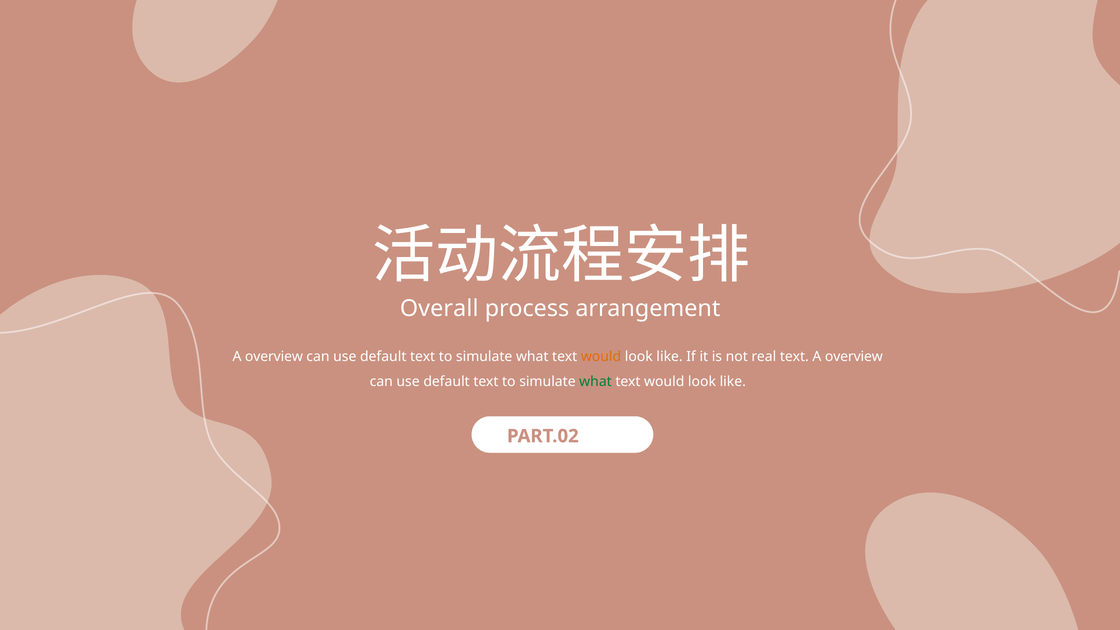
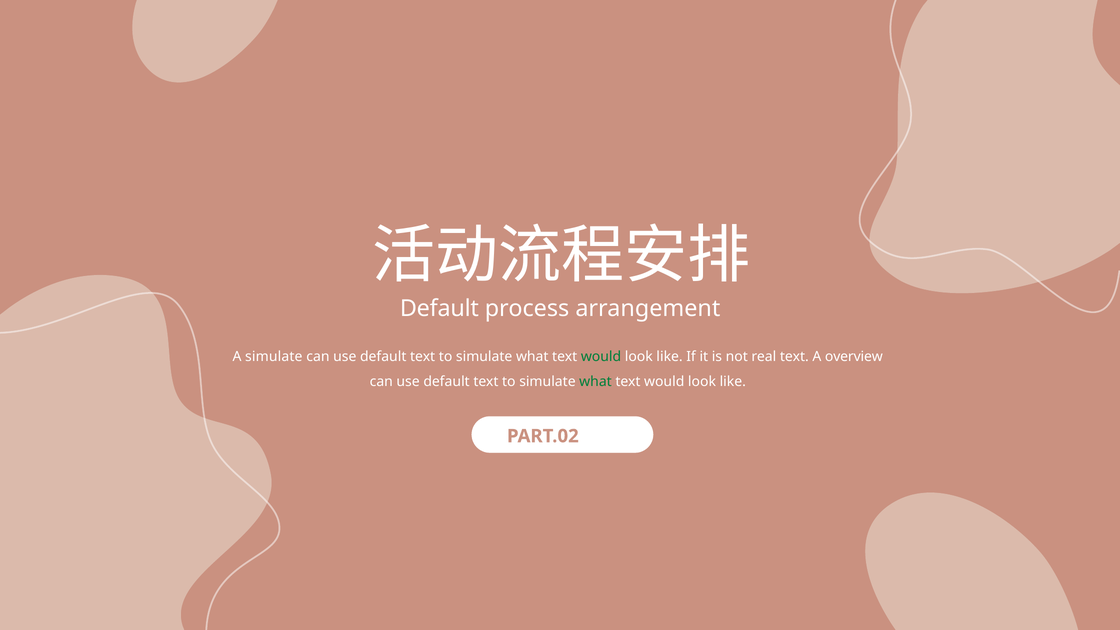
Overall: Overall -> Default (439, 309)
overview: overview -> simulate (274, 357)
would colour: orange -> green (601, 357)
